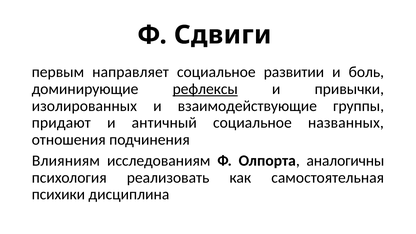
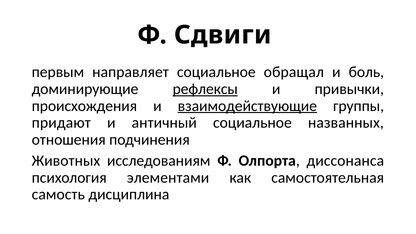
развитии: развитии -> обращал (294, 72)
изолированных: изолированных -> происхождения (84, 106)
взаимодействующие underline: none -> present (247, 106)
Влияниям: Влияниям -> Животных (66, 161)
аналогичны: аналогичны -> диссонанса (345, 161)
реализовать: реализовать -> элементами (168, 178)
психики: психики -> самость (58, 194)
